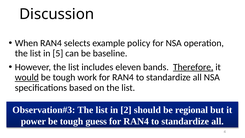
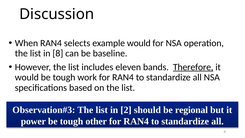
example policy: policy -> would (139, 43)
5: 5 -> 8 (58, 53)
would underline: present -> none (27, 77)
guess: guess -> other (96, 121)
